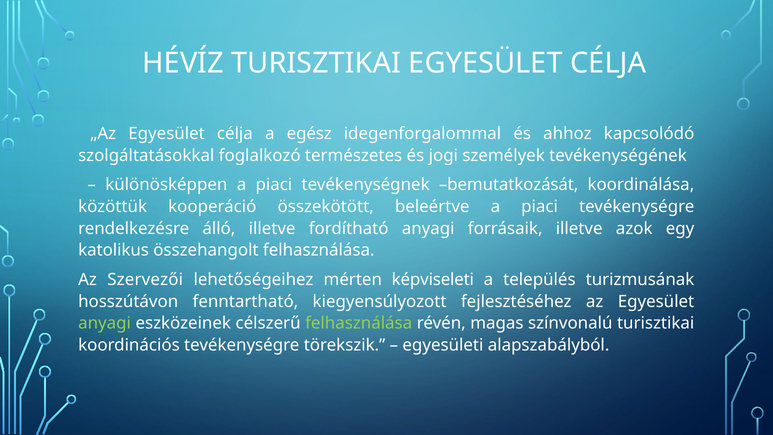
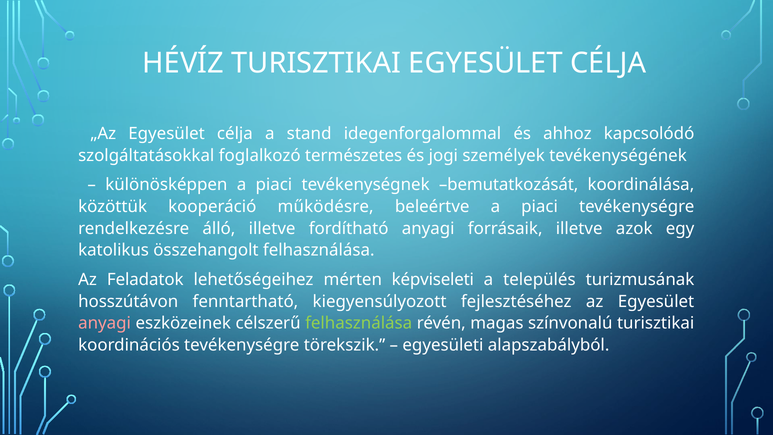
egész: egész -> stand (309, 133)
összekötött: összekötött -> működésre (326, 206)
Szervezői: Szervezői -> Feladatok (145, 279)
anyagi colour: light green -> pink (105, 323)
